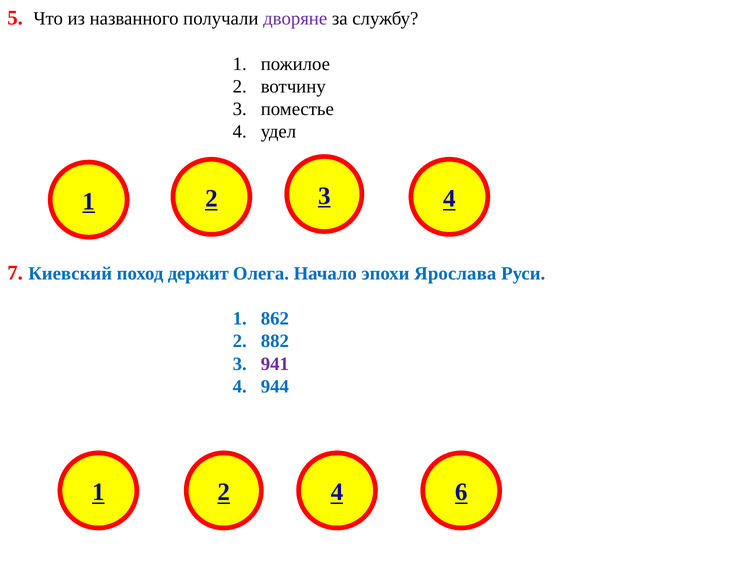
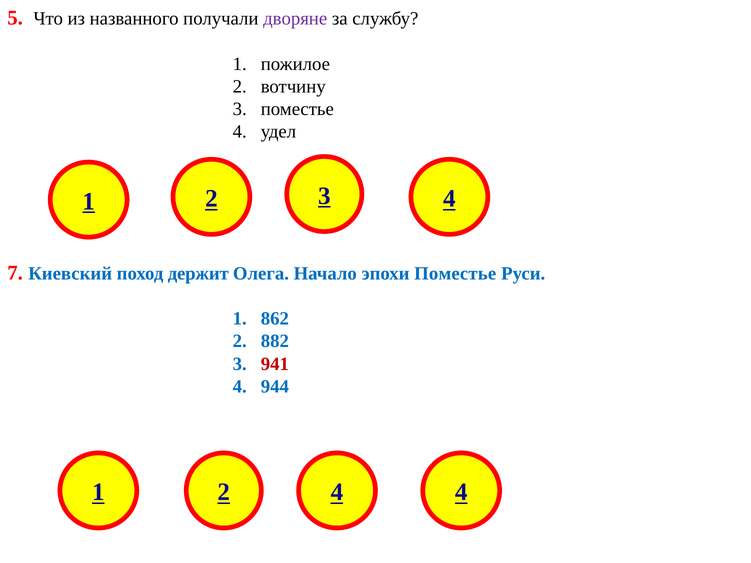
эпохи Ярослава: Ярослава -> Поместье (455, 273)
941 colour: purple -> red (275, 364)
4 6: 6 -> 4 (461, 492)
